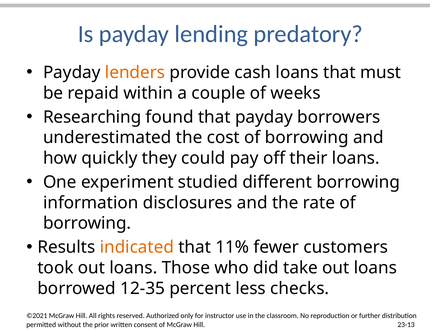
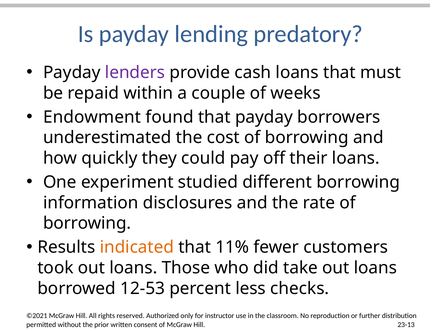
lenders colour: orange -> purple (135, 72)
Researching: Researching -> Endowment (92, 117)
12-35: 12-35 -> 12-53 (143, 288)
